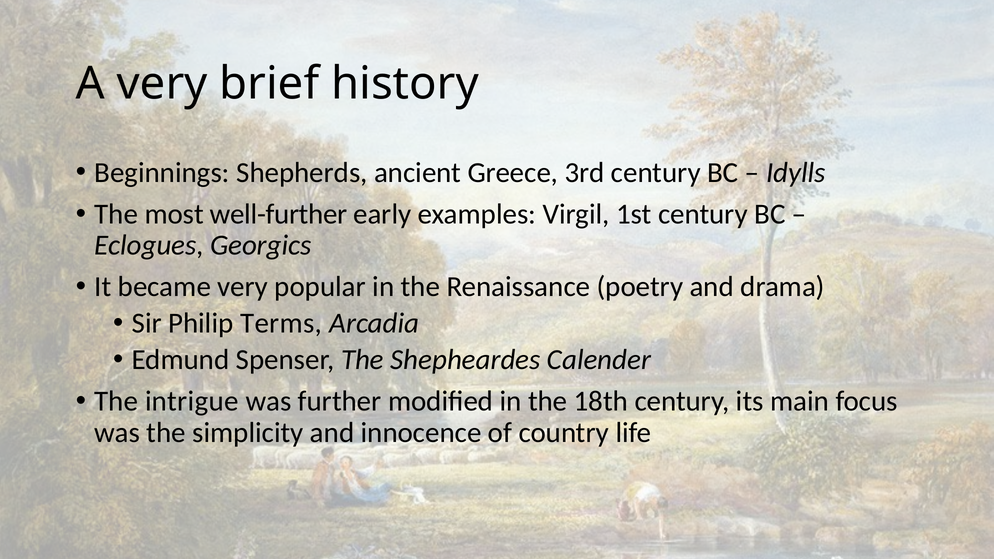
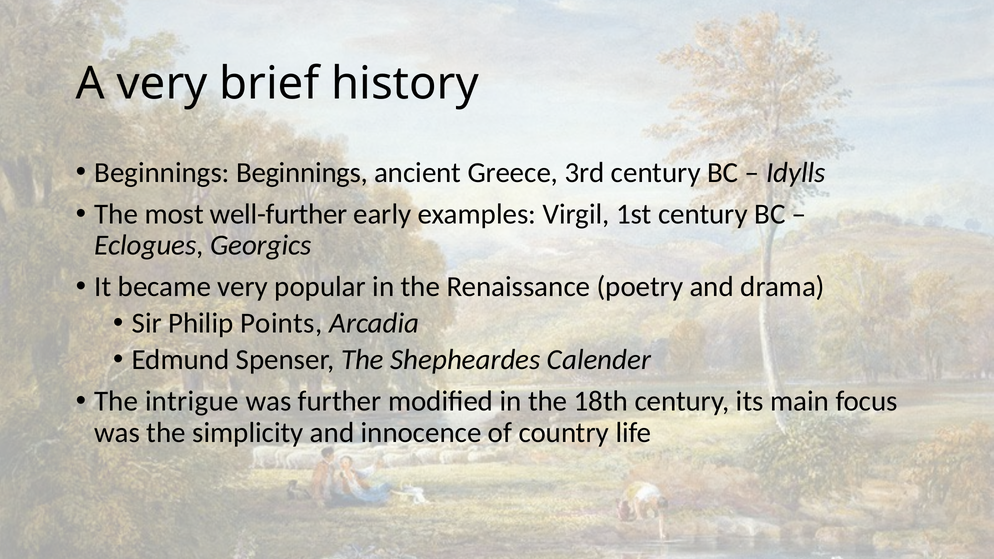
Beginnings Shepherds: Shepherds -> Beginnings (302, 172)
Terms: Terms -> Points (281, 323)
